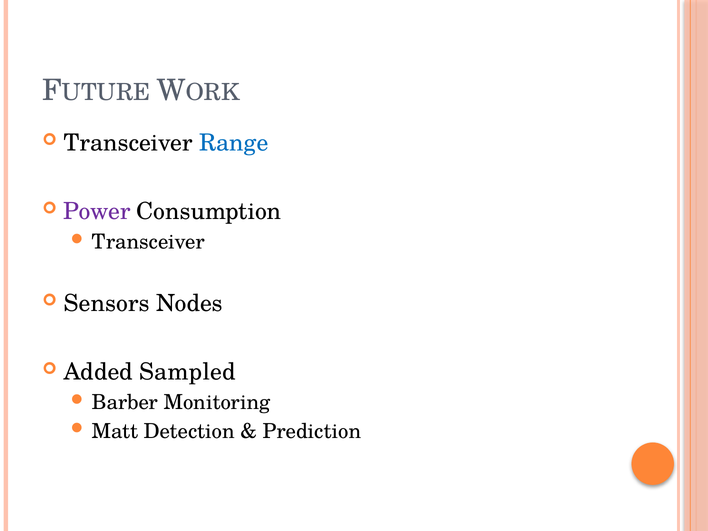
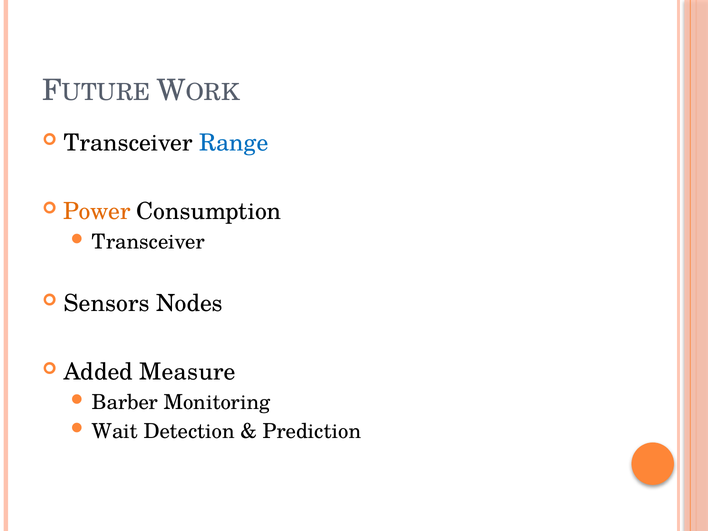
Power colour: purple -> orange (97, 212)
Sampled: Sampled -> Measure (188, 372)
Matt: Matt -> Wait (115, 432)
